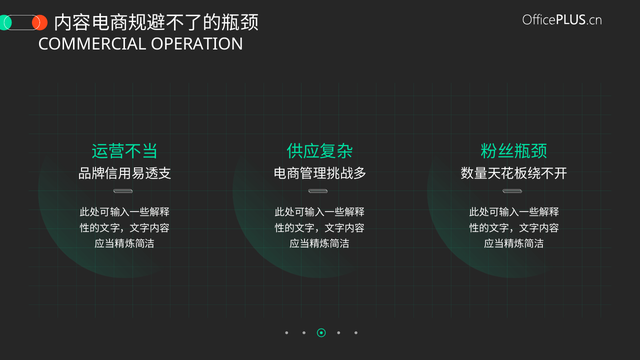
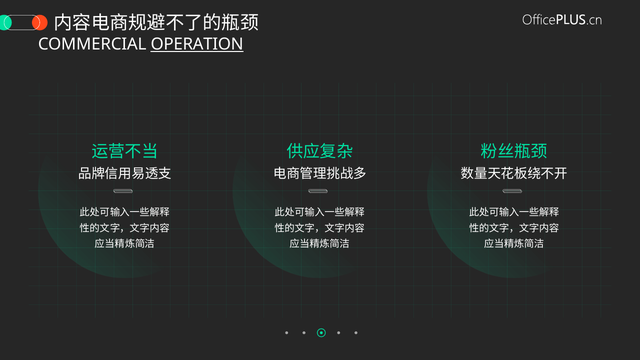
OPERATION underline: none -> present (197, 44)
